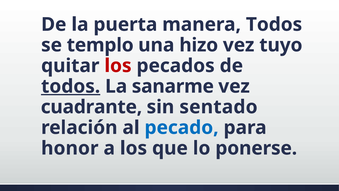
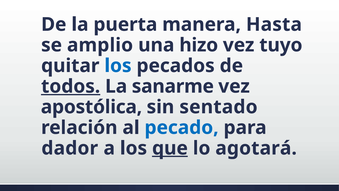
manera Todos: Todos -> Hasta (274, 24)
templo: templo -> amplio (100, 45)
los colour: red -> blue (118, 66)
cuadrante: cuadrante -> apostólica (91, 107)
honor: honor -> dador (70, 148)
que underline: none -> present (170, 148)
ponerse: ponerse -> agotará (256, 148)
